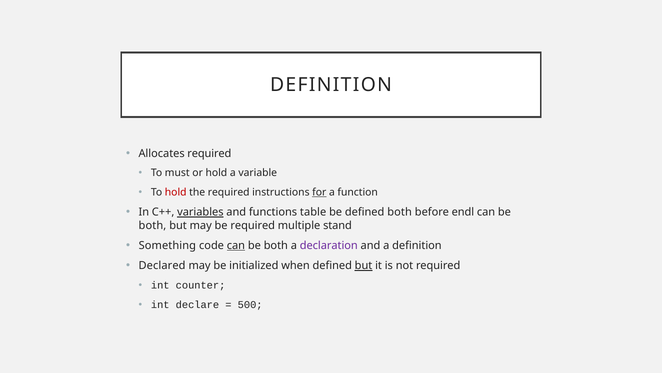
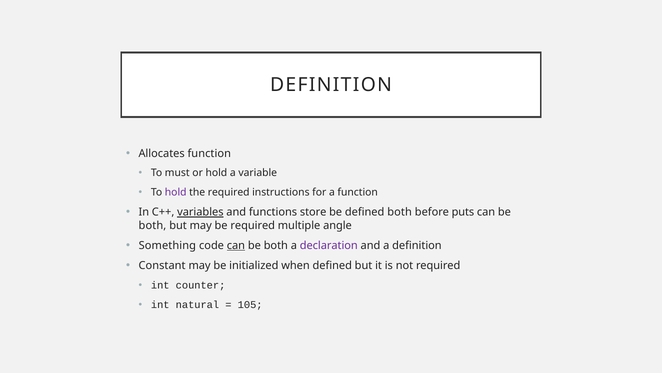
Allocates required: required -> function (209, 153)
hold colour: red -> purple (176, 192)
for underline: present -> none (319, 192)
table: table -> store (313, 212)
endl: endl -> puts (463, 212)
stand: stand -> angle (337, 225)
Declared: Declared -> Constant (162, 265)
but underline: present -> none (364, 265)
declare: declare -> natural (197, 304)
500: 500 -> 105 (250, 304)
